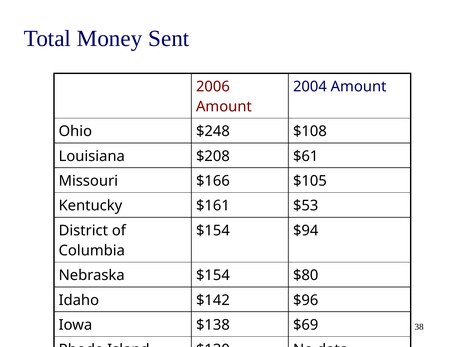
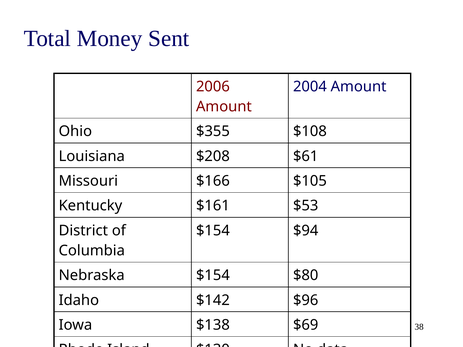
$248: $248 -> $355 (213, 132)
